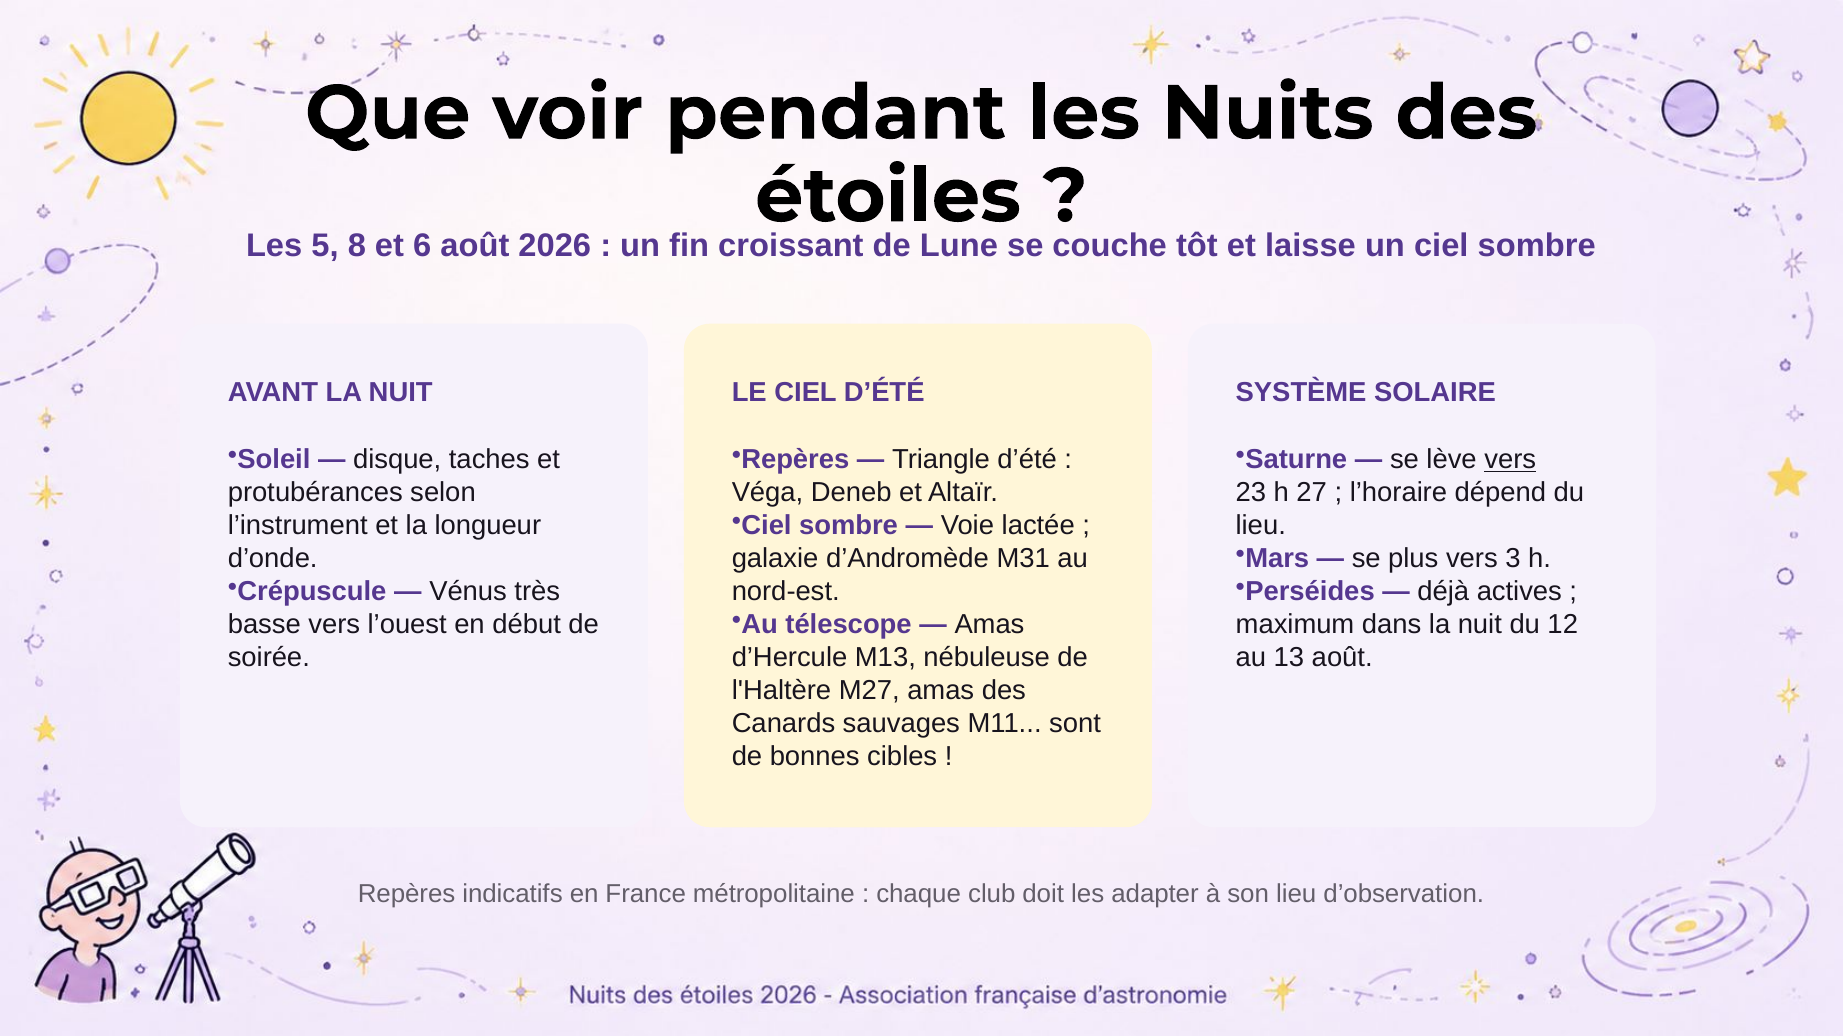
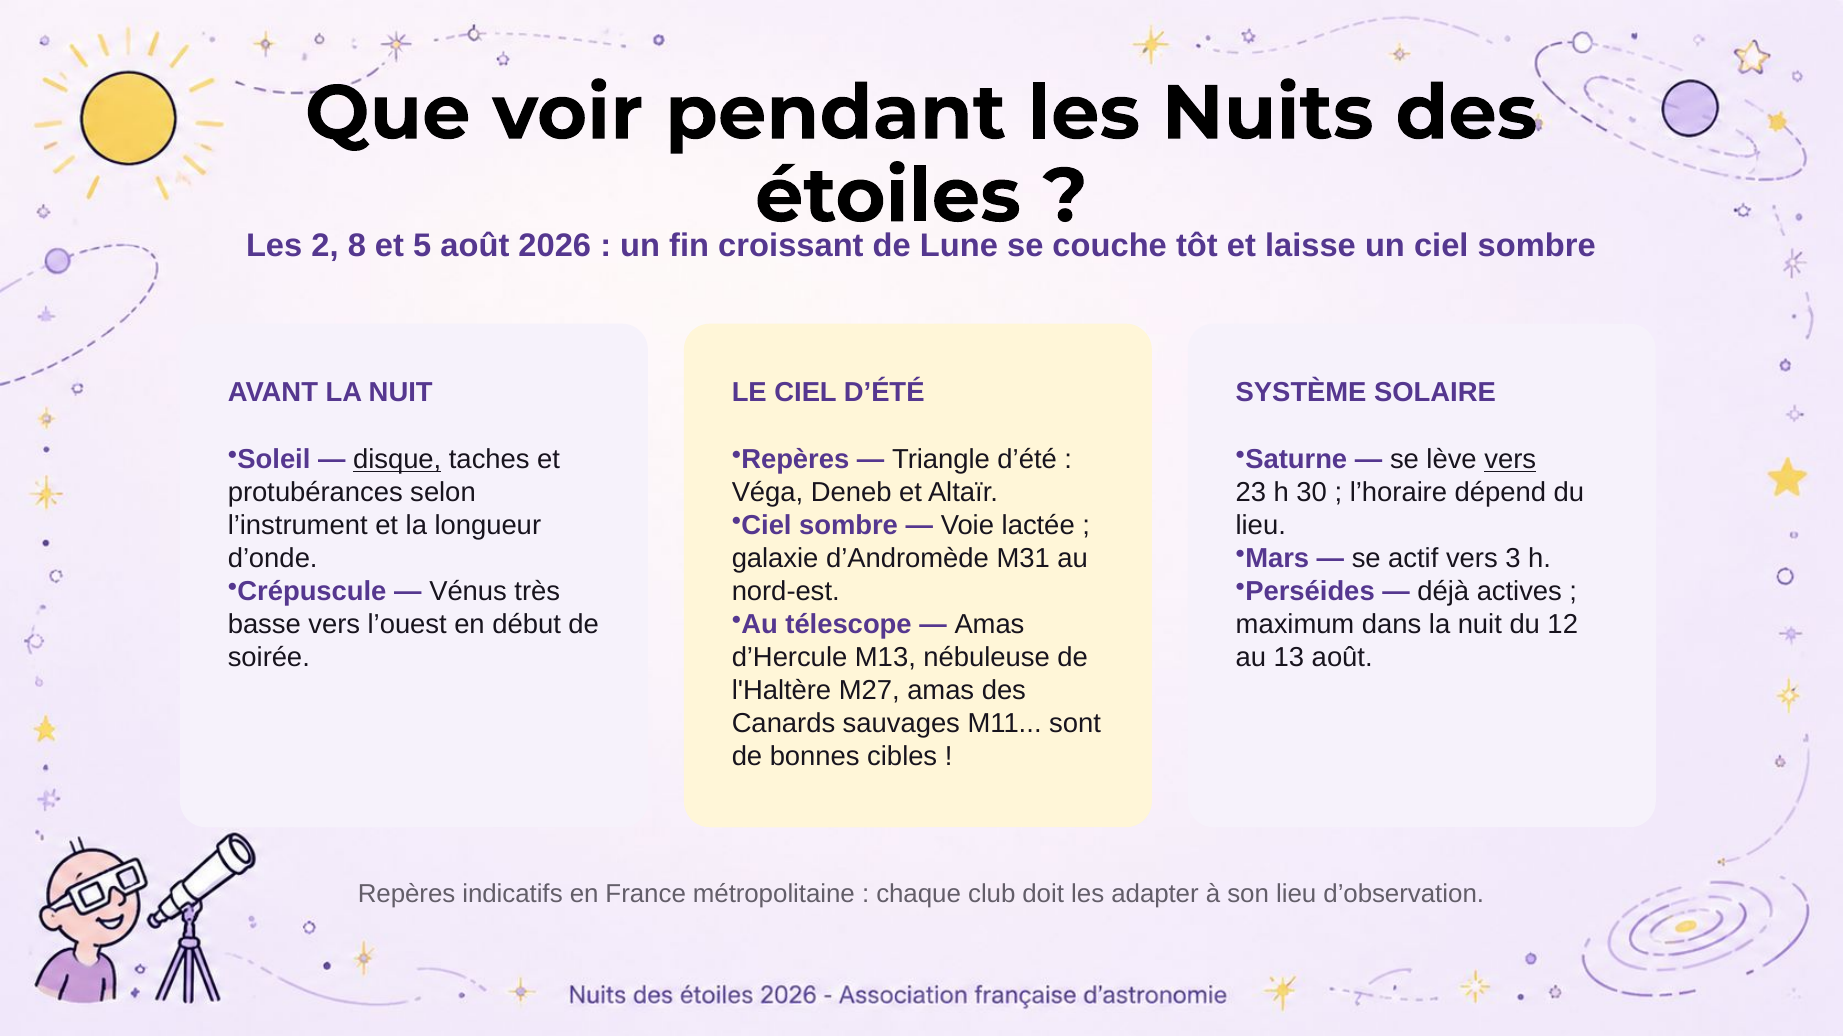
5: 5 -> 2 (325, 246)
6: 6 -> 5 (422, 246)
disque underline: none -> present (397, 460)
27: 27 -> 30 (1312, 493)
plus: plus -> actif (1413, 559)
